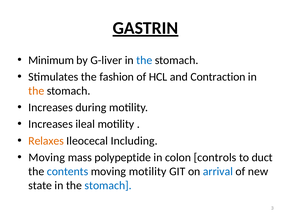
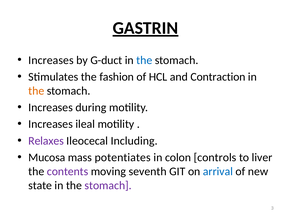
Minimum: Minimum -> Increases (51, 60)
G-liver: G-liver -> G-duct (106, 60)
Relaxes colour: orange -> purple (46, 141)
Moving: Moving -> Mucosa (47, 158)
polypeptide: polypeptide -> potentiates (123, 158)
duct: duct -> liver (262, 158)
contents colour: blue -> purple (68, 172)
moving motility: motility -> seventh (148, 172)
stomach colour: blue -> purple (108, 186)
